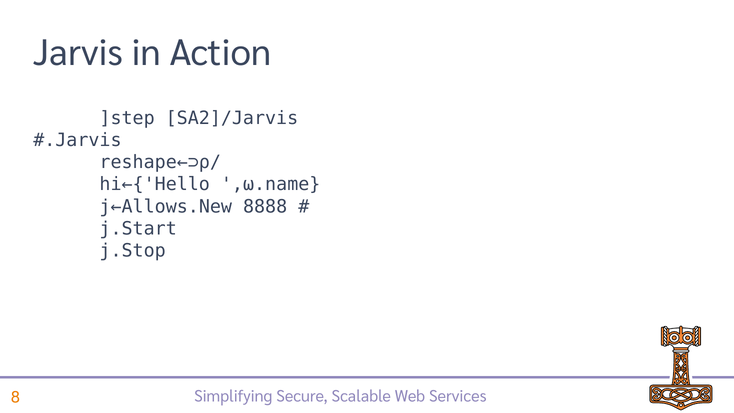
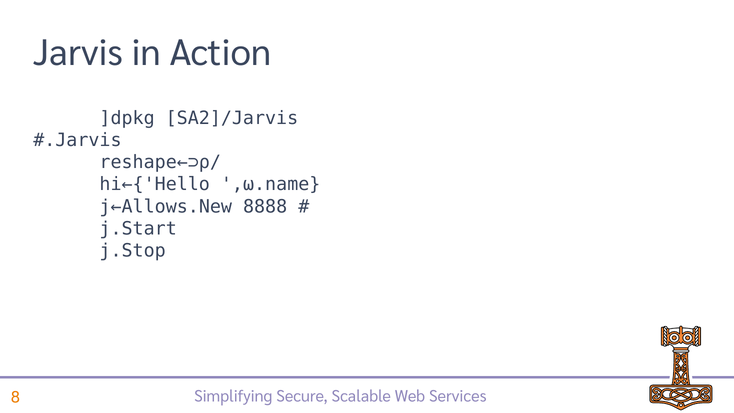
]step: ]step -> ]dpkg (127, 118)
